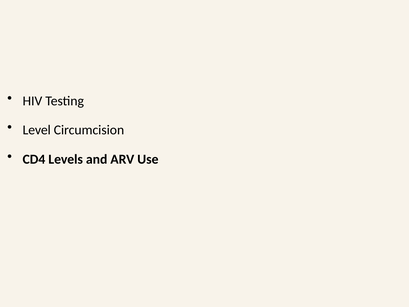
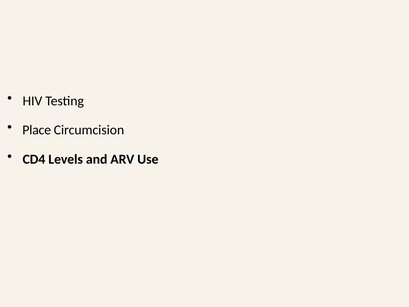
Level: Level -> Place (37, 130)
